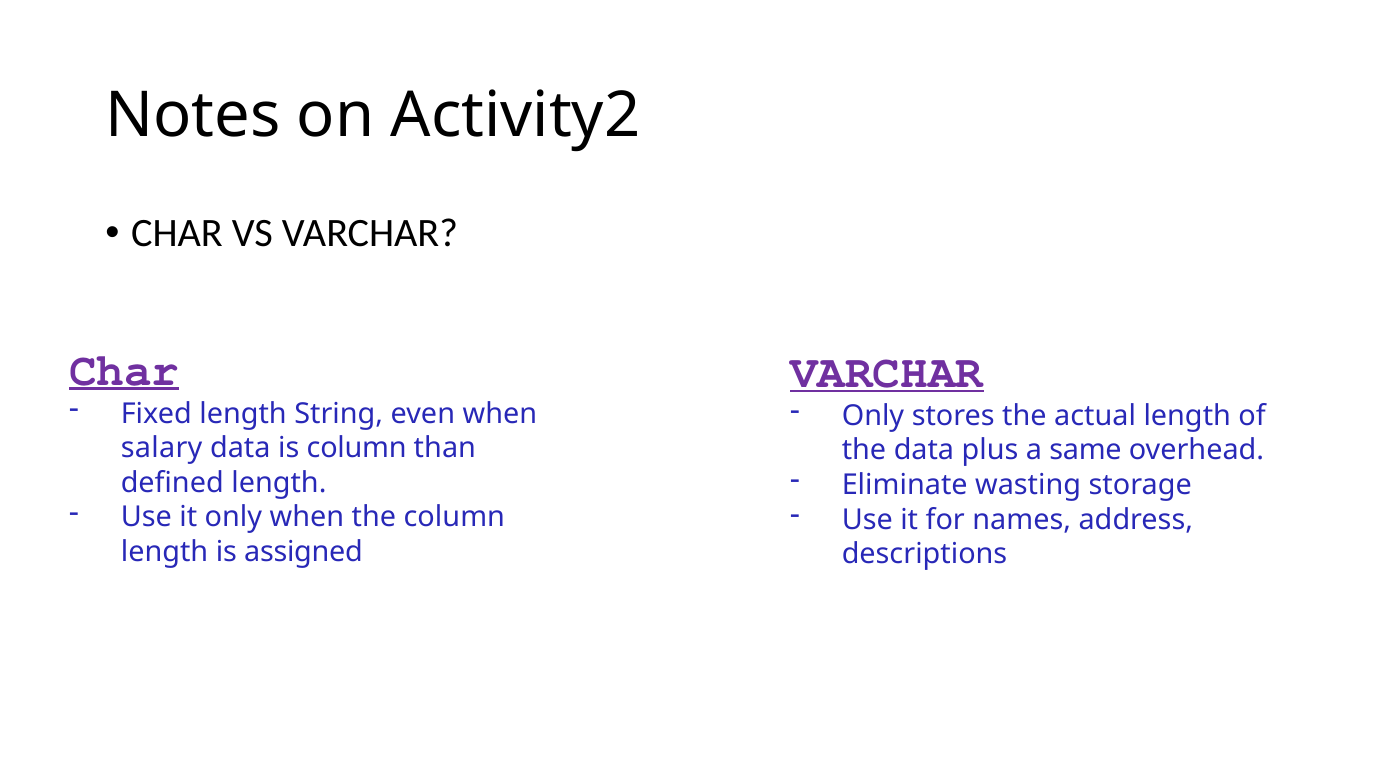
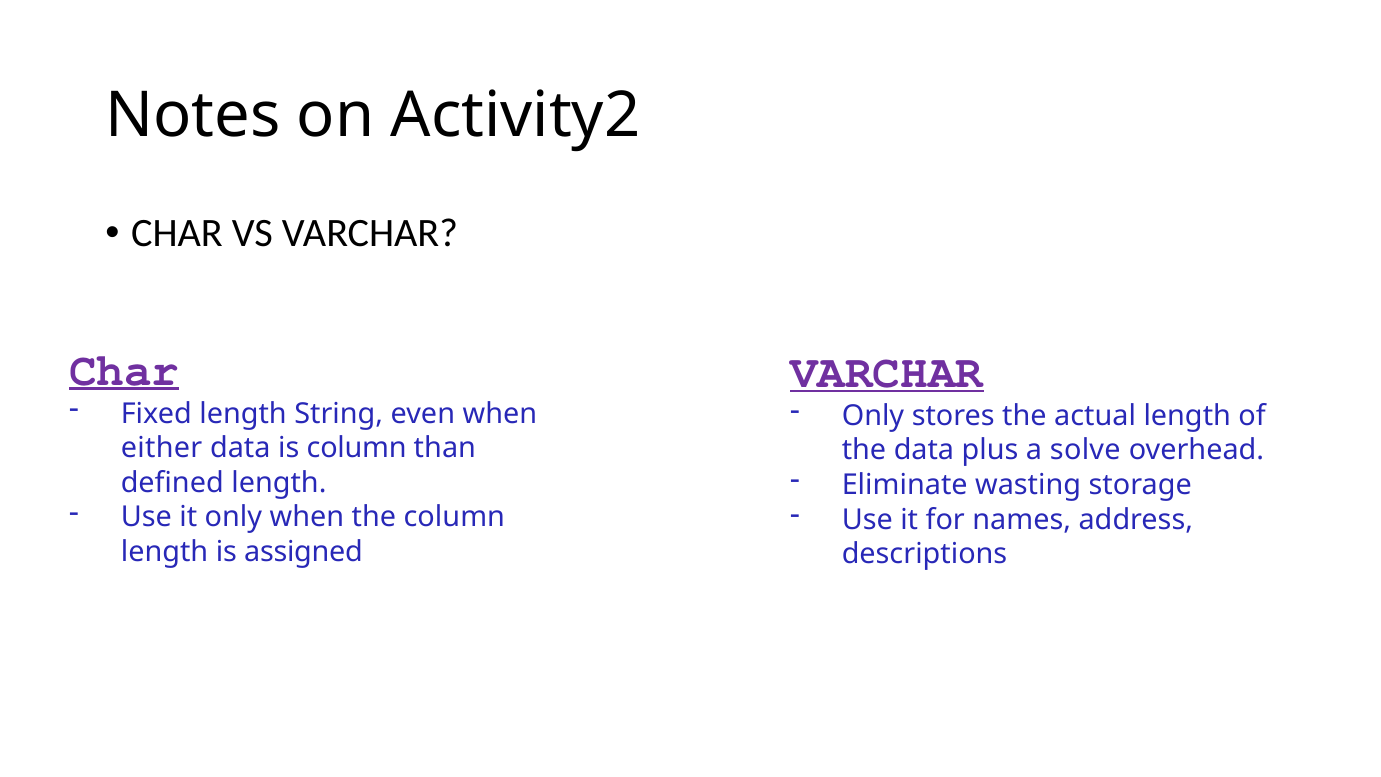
salary: salary -> either (162, 448)
same: same -> solve (1085, 450)
